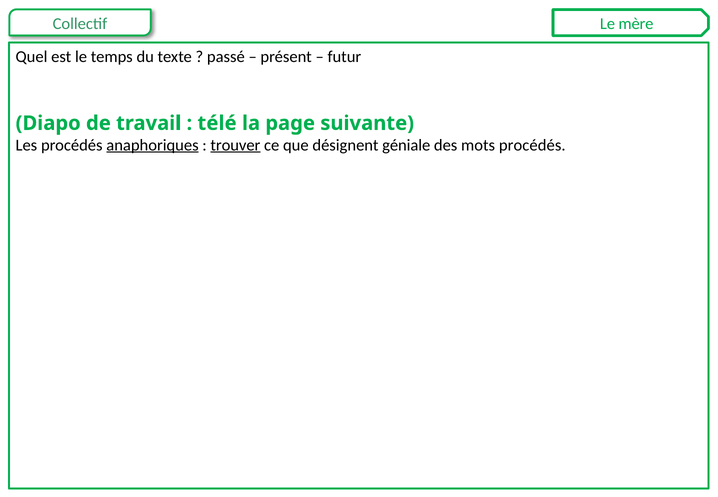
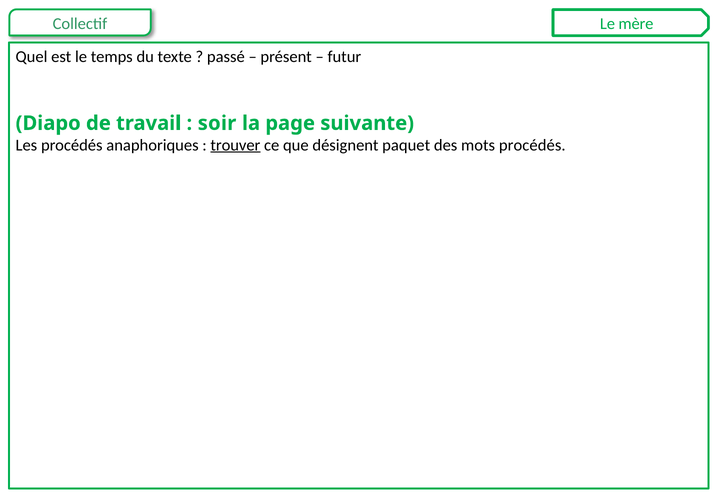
télé: télé -> soir (217, 123)
anaphoriques underline: present -> none (152, 145)
géniale: géniale -> paquet (406, 145)
